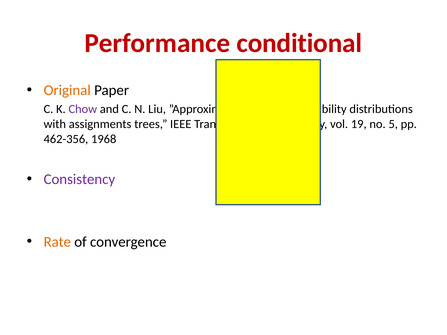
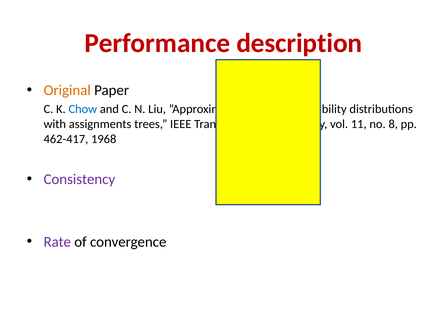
conditional: conditional -> description (299, 43)
Chow colour: purple -> blue (83, 109)
19: 19 -> 11 (359, 124)
5: 5 -> 8 (393, 124)
462-356: 462-356 -> 462-417 (66, 139)
Rate colour: orange -> purple (57, 242)
